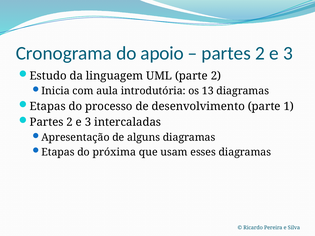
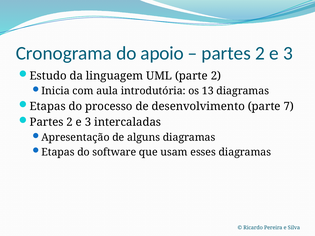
1: 1 -> 7 (289, 106)
próxima: próxima -> software (114, 152)
